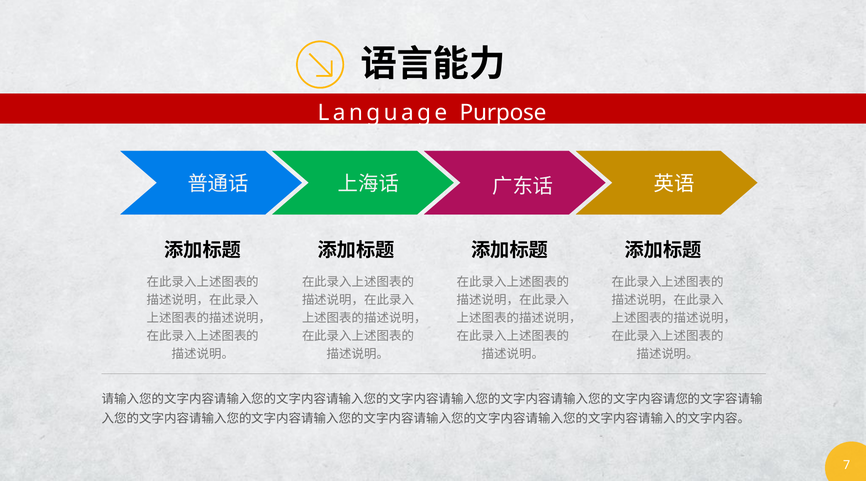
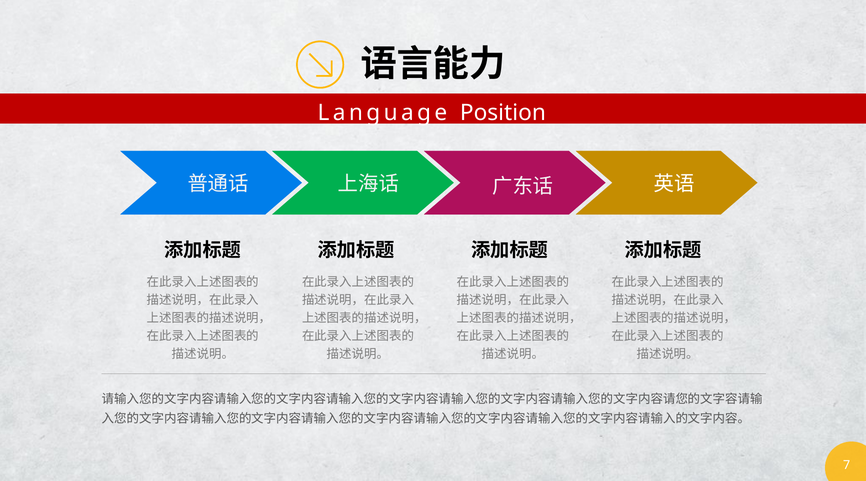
Purpose: Purpose -> Position (503, 113)
